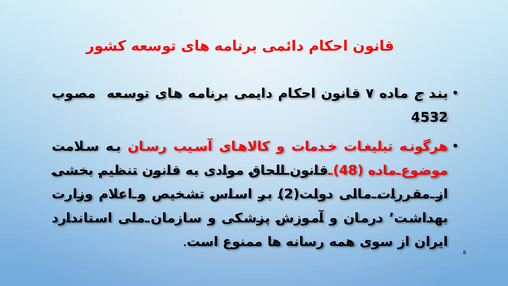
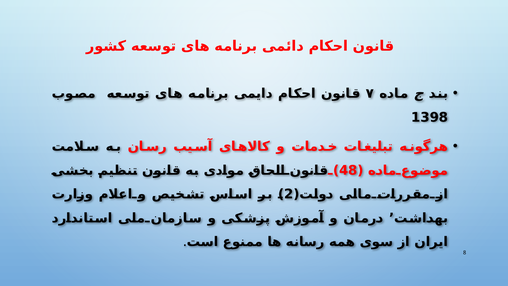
4532: 4532 -> 1398 (430, 117)
